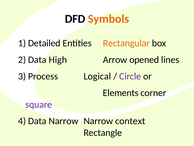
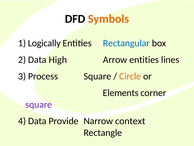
Detailed: Detailed -> Logically (44, 43)
Rectangular colour: orange -> blue (126, 43)
Arrow opened: opened -> entities (144, 60)
Process Logical: Logical -> Square (97, 76)
Circle colour: purple -> orange (130, 76)
Data Narrow: Narrow -> Provide (64, 121)
